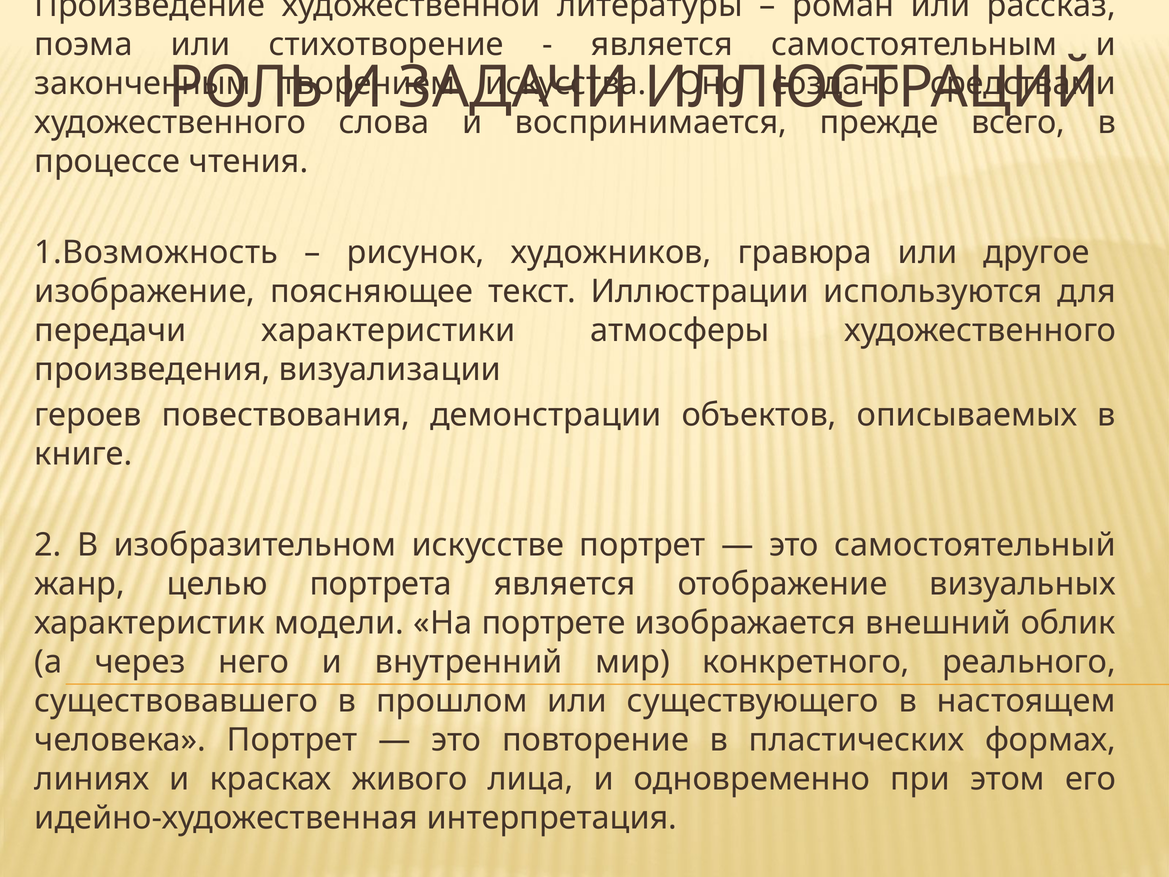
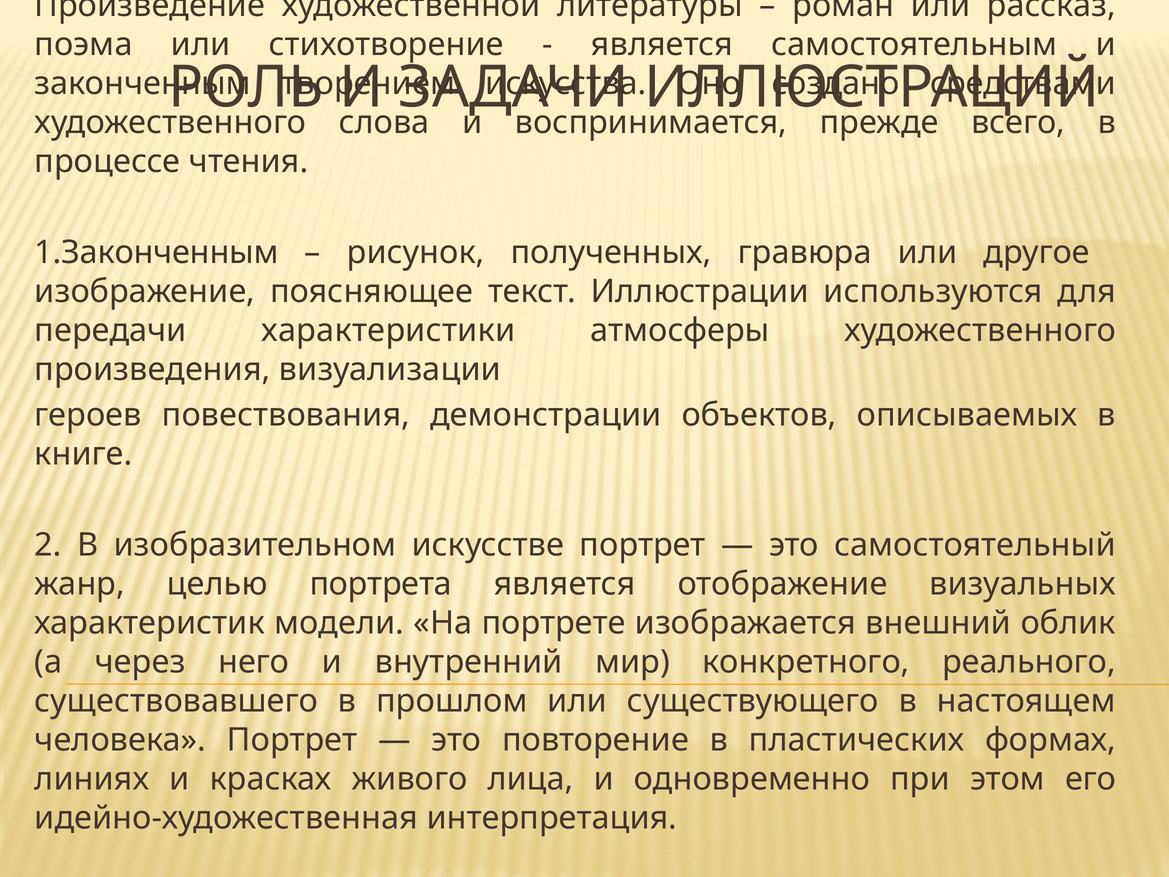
1.Возможность: 1.Возможность -> 1.Законченным (157, 252)
художников: художников -> полученных (611, 252)
